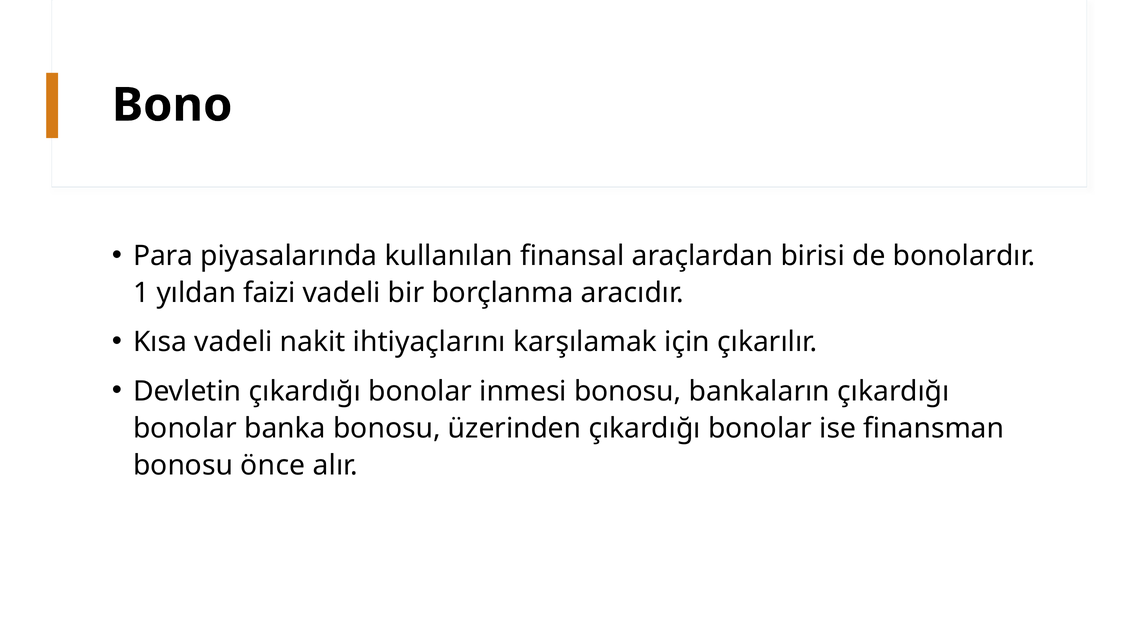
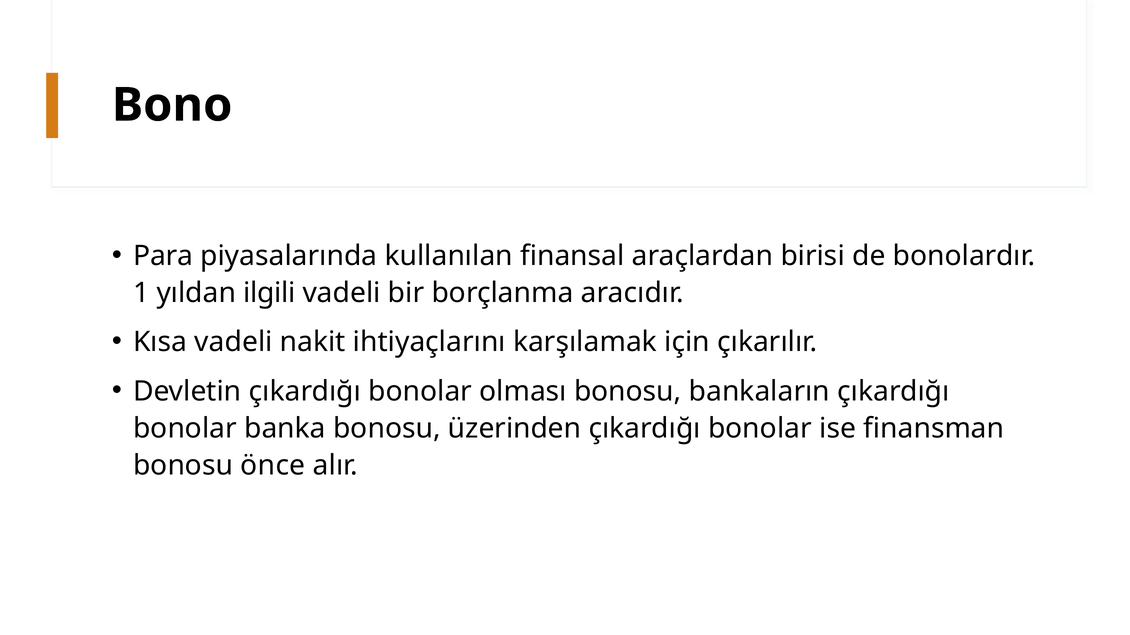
faizi: faizi -> ilgili (269, 293)
inmesi: inmesi -> olması (523, 392)
